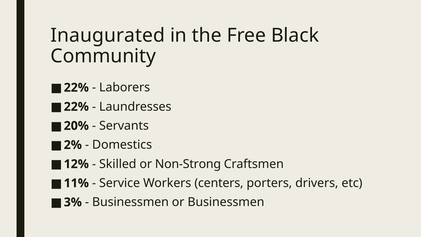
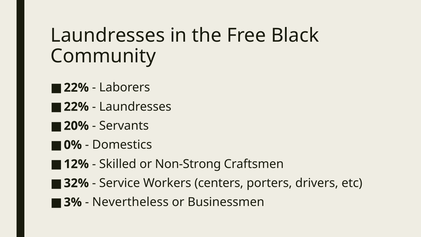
Inaugurated: Inaugurated -> Laundresses (108, 35)
2%: 2% -> 0% (73, 145)
11%: 11% -> 32% (76, 183)
Businessmen: Businessmen -> Nevertheless (130, 202)
